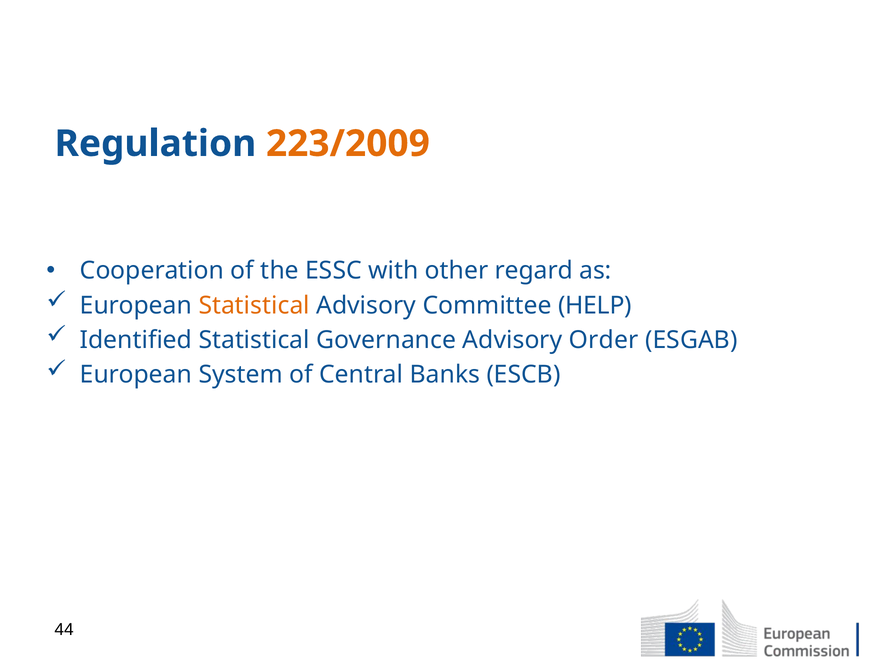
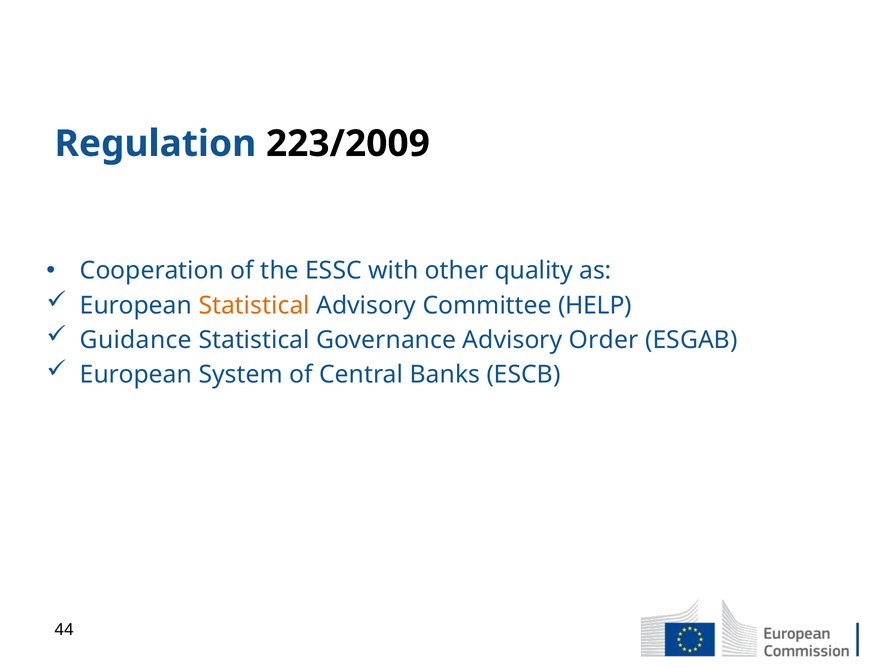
223/2009 colour: orange -> black (348, 144)
regard: regard -> quality (534, 271)
Identified: Identified -> Guidance (136, 340)
